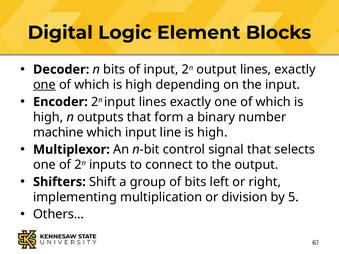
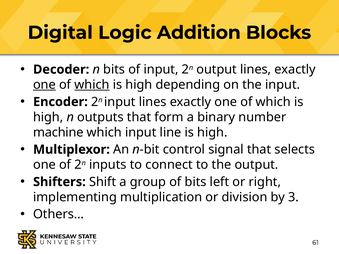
Element: Element -> Addition (199, 33)
which underline: none -> present (92, 85)
5: 5 -> 3 (293, 197)
